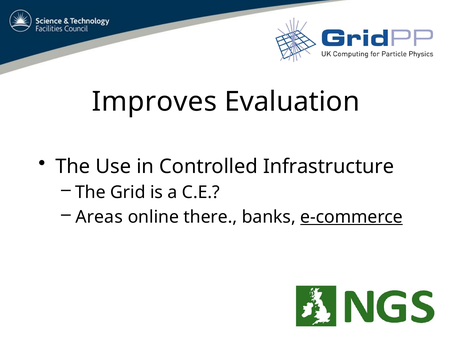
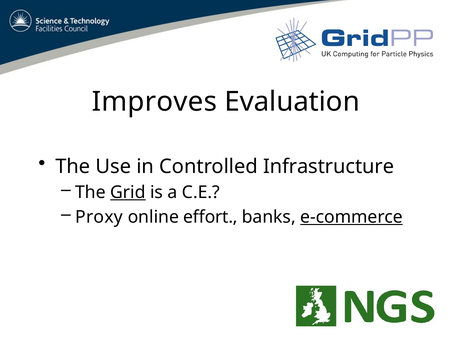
Grid underline: none -> present (128, 192)
Areas: Areas -> Proxy (99, 217)
there: there -> effort (210, 217)
